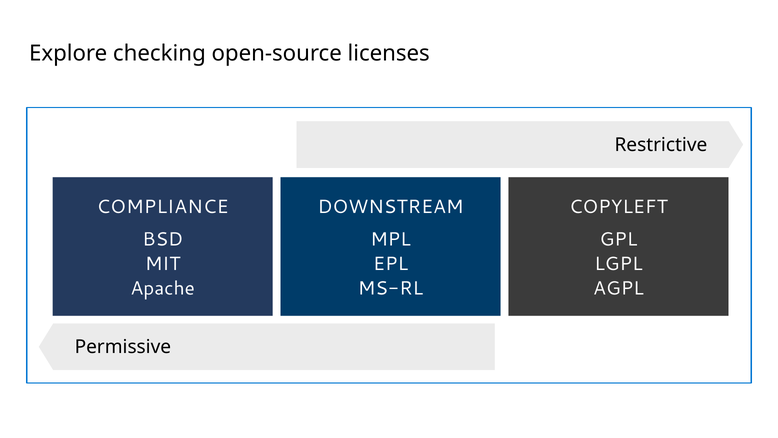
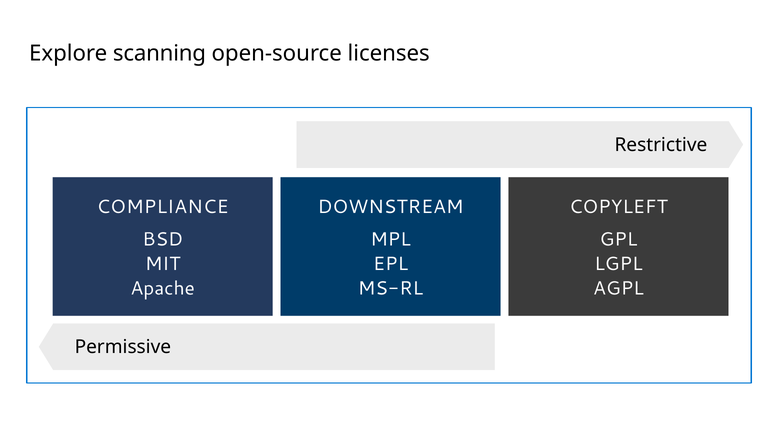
checking: checking -> scanning (159, 53)
